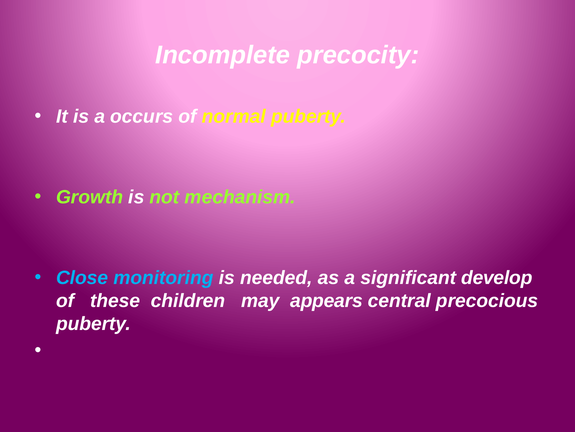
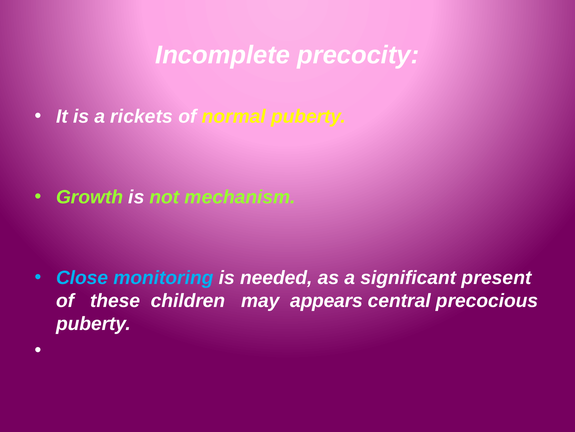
occurs: occurs -> rickets (142, 116)
develop: develop -> present (497, 277)
